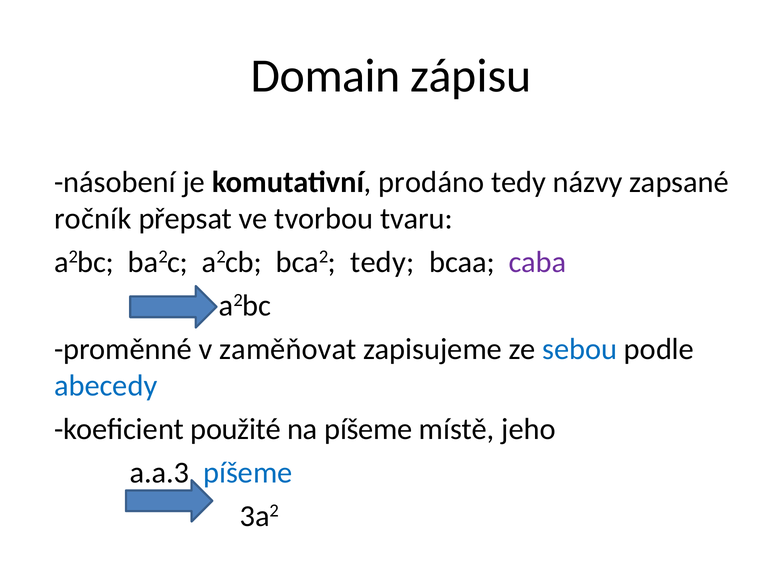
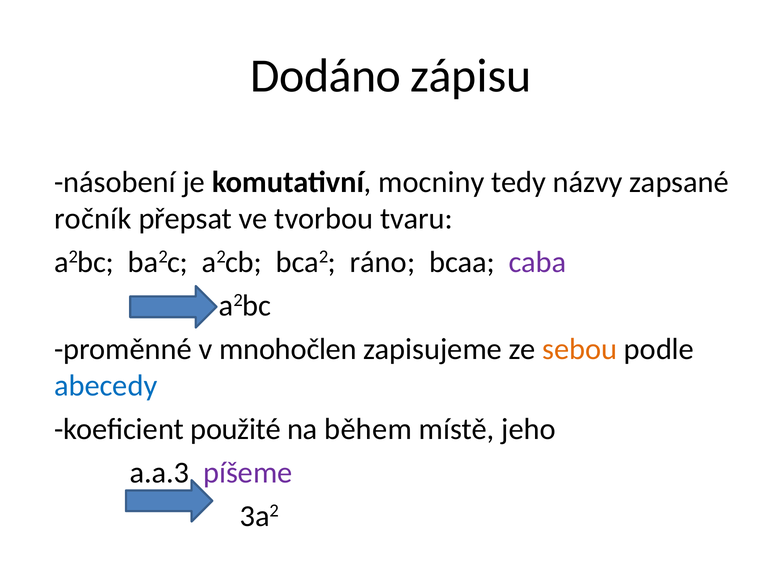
Domain: Domain -> Dodáno (326, 76)
prodáno: prodáno -> mocniny (431, 182)
bca2 tedy: tedy -> ráno (382, 262)
zaměňovat: zaměňovat -> mnohočlen (288, 349)
sebou colour: blue -> orange (580, 349)
na píšeme: píšeme -> během (368, 430)
píšeme colour: blue -> purple (248, 473)
